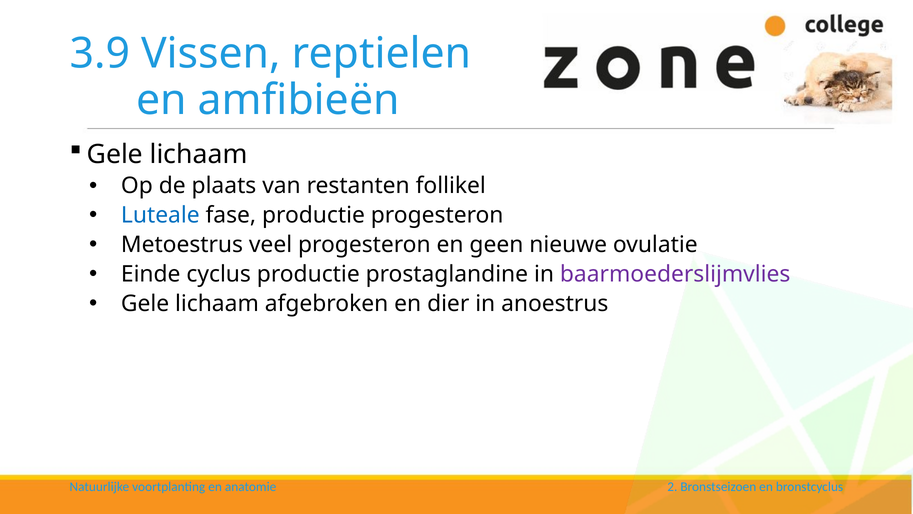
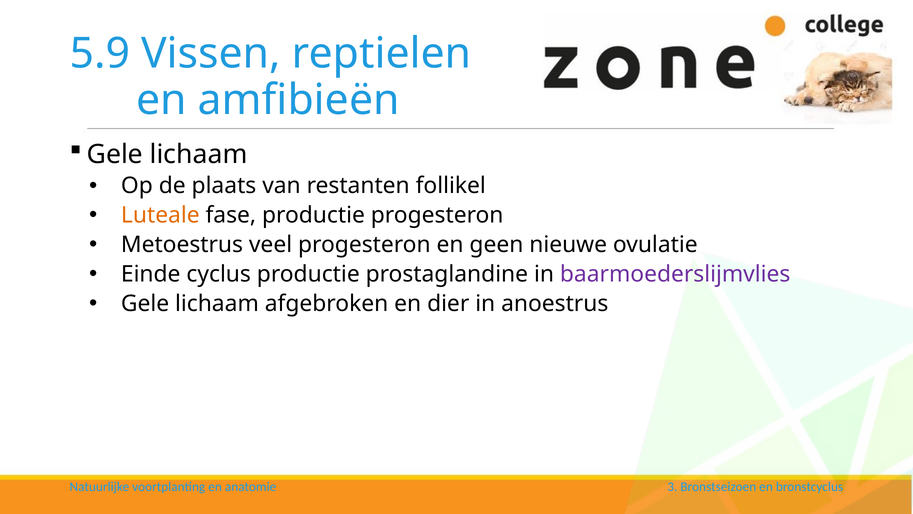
3.9: 3.9 -> 5.9 (100, 54)
Luteale colour: blue -> orange (160, 215)
2: 2 -> 3 (672, 487)
